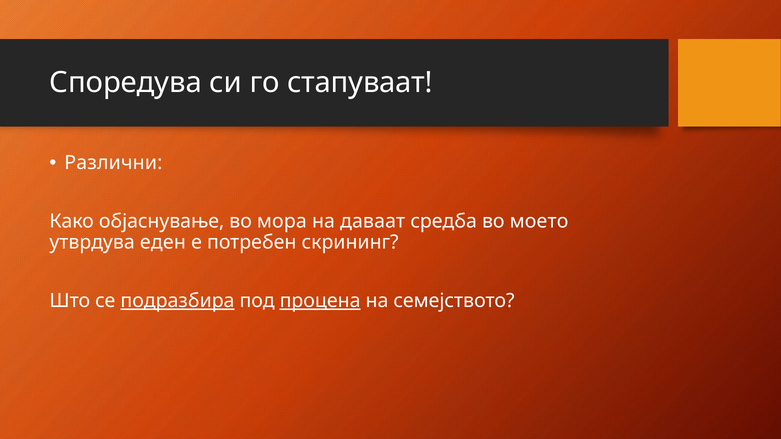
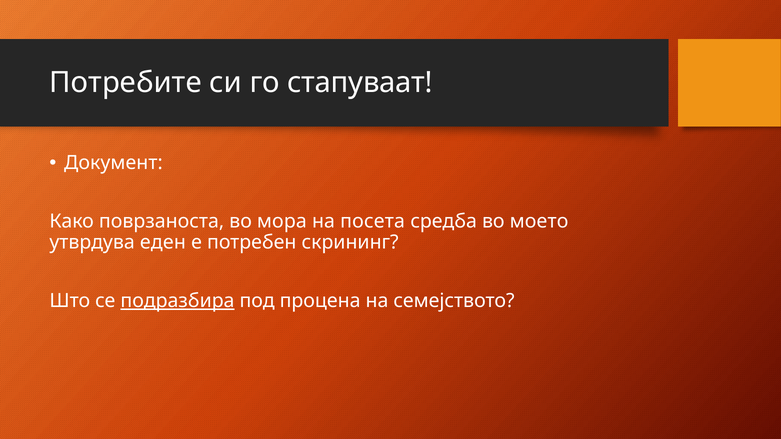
Споредува: Споредува -> Потребите (126, 83)
Различни: Различни -> Документ (113, 163)
објаснување: објаснување -> поврзаноста (162, 221)
даваат: даваат -> посета (373, 221)
процена underline: present -> none (320, 301)
